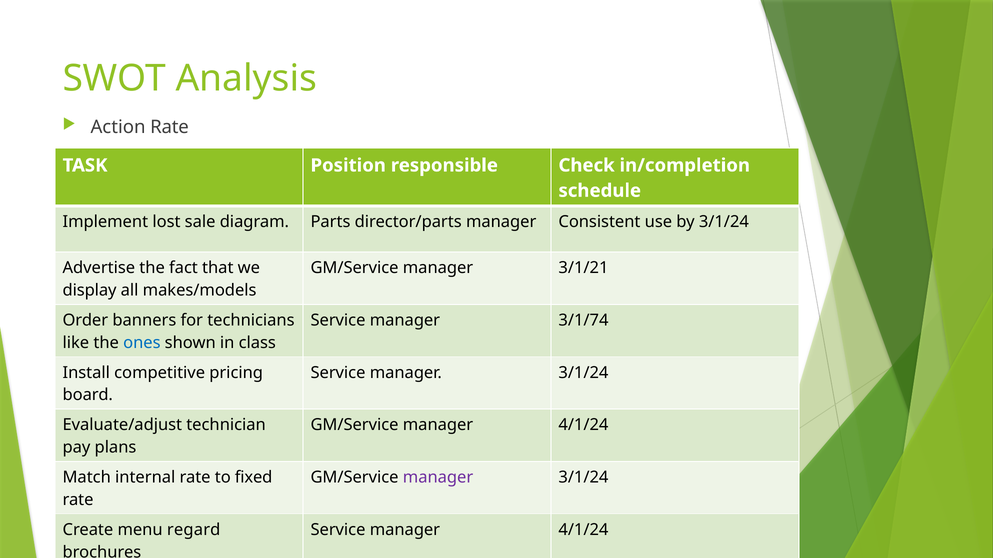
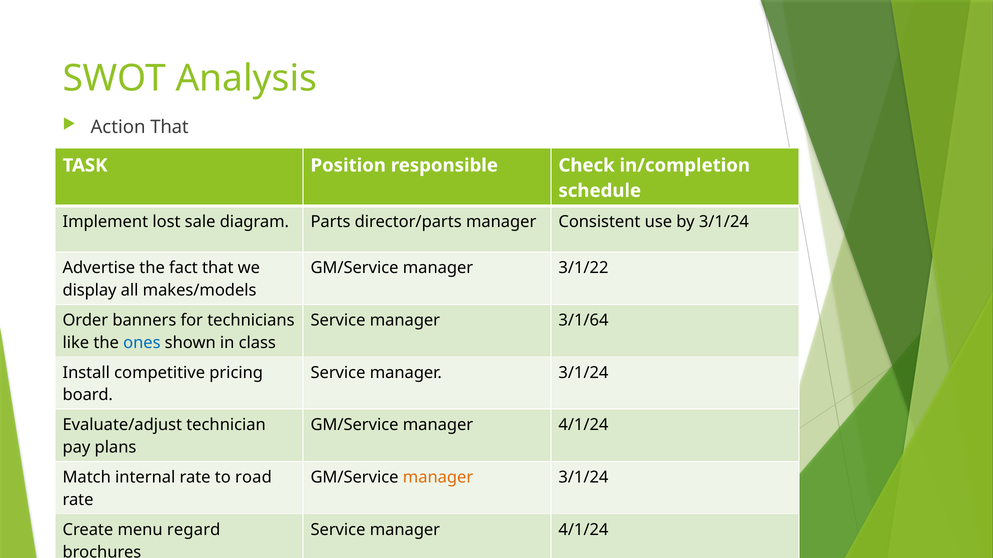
Action Rate: Rate -> That (169, 127)
3/1/21: 3/1/21 -> 3/1/22 (583, 268)
3/1/74: 3/1/74 -> 3/1/64 (583, 321)
fixed: fixed -> road (253, 478)
manager colour: purple -> orange (438, 478)
